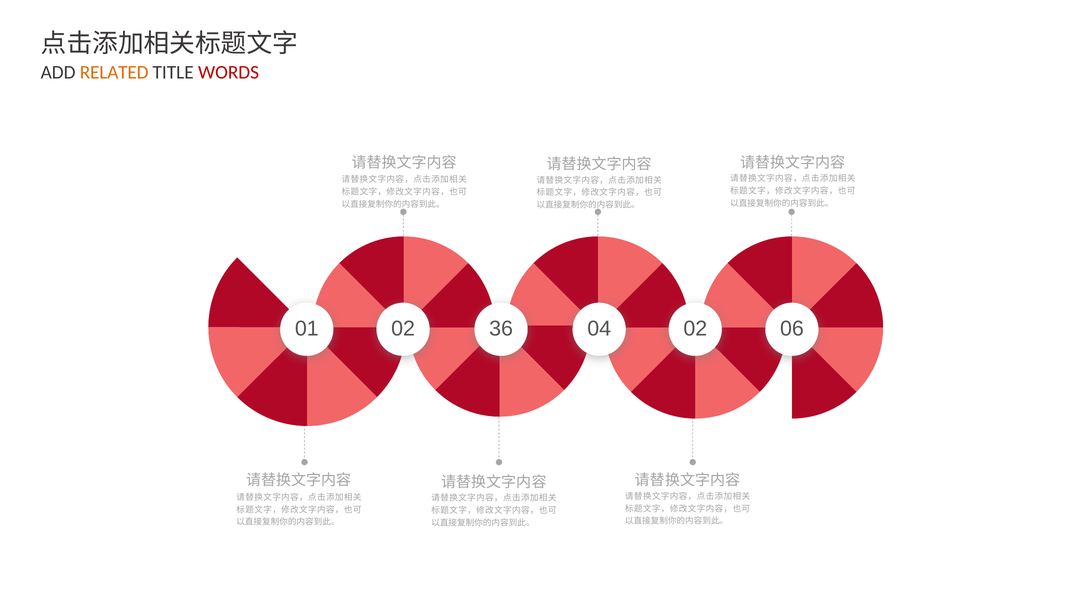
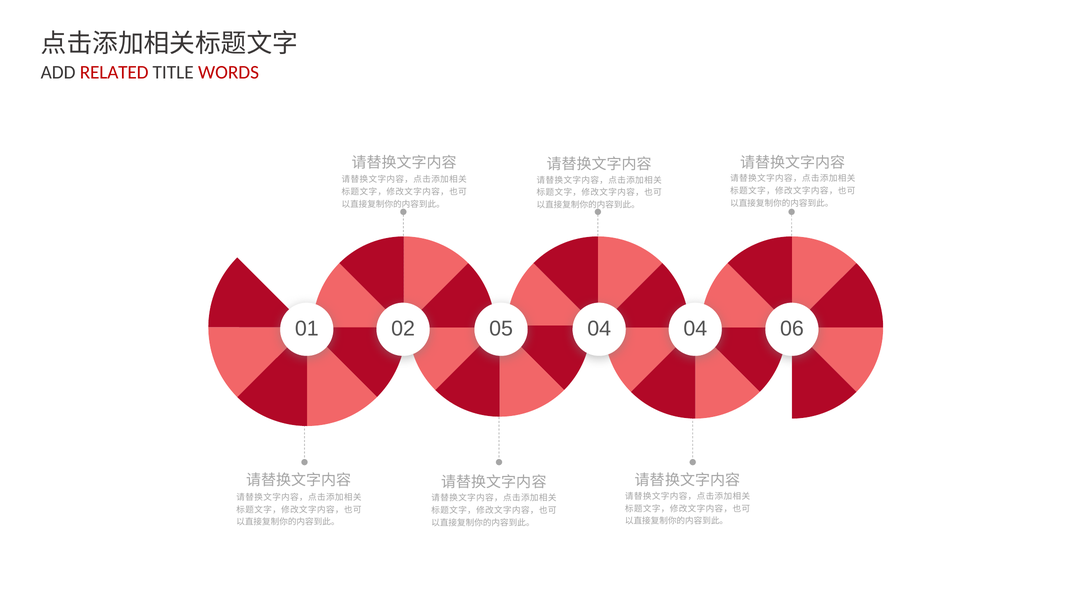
RELATED colour: orange -> red (114, 72)
36: 36 -> 05 (501, 329)
04 02: 02 -> 04 (695, 329)
